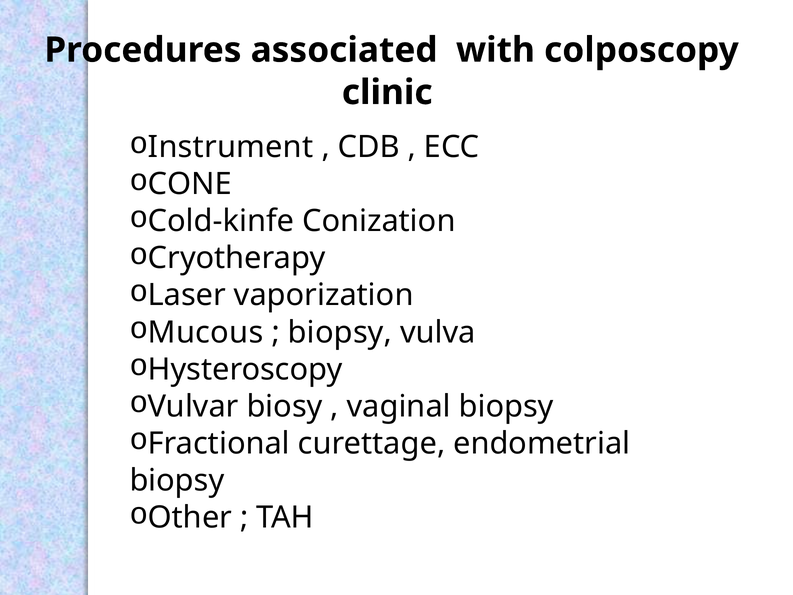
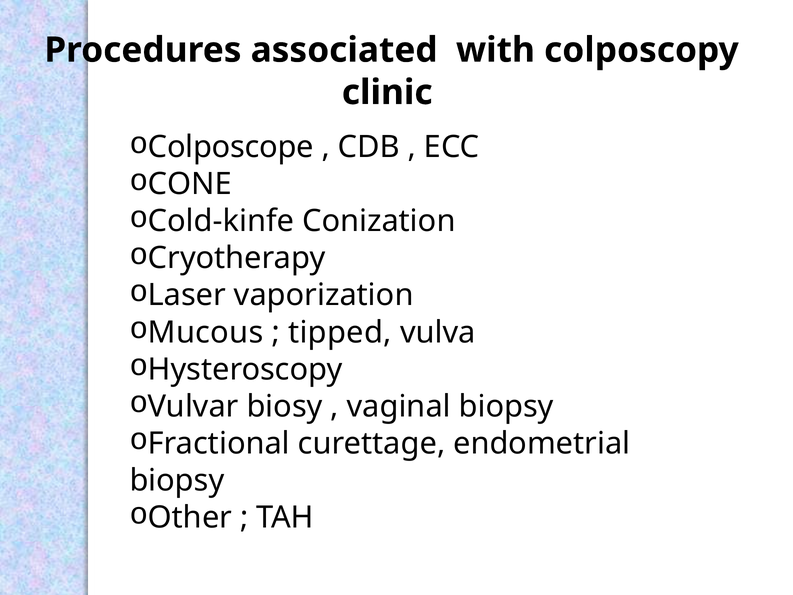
Instrument: Instrument -> Colposcope (231, 147)
biopsy: biopsy -> tipped (340, 332)
